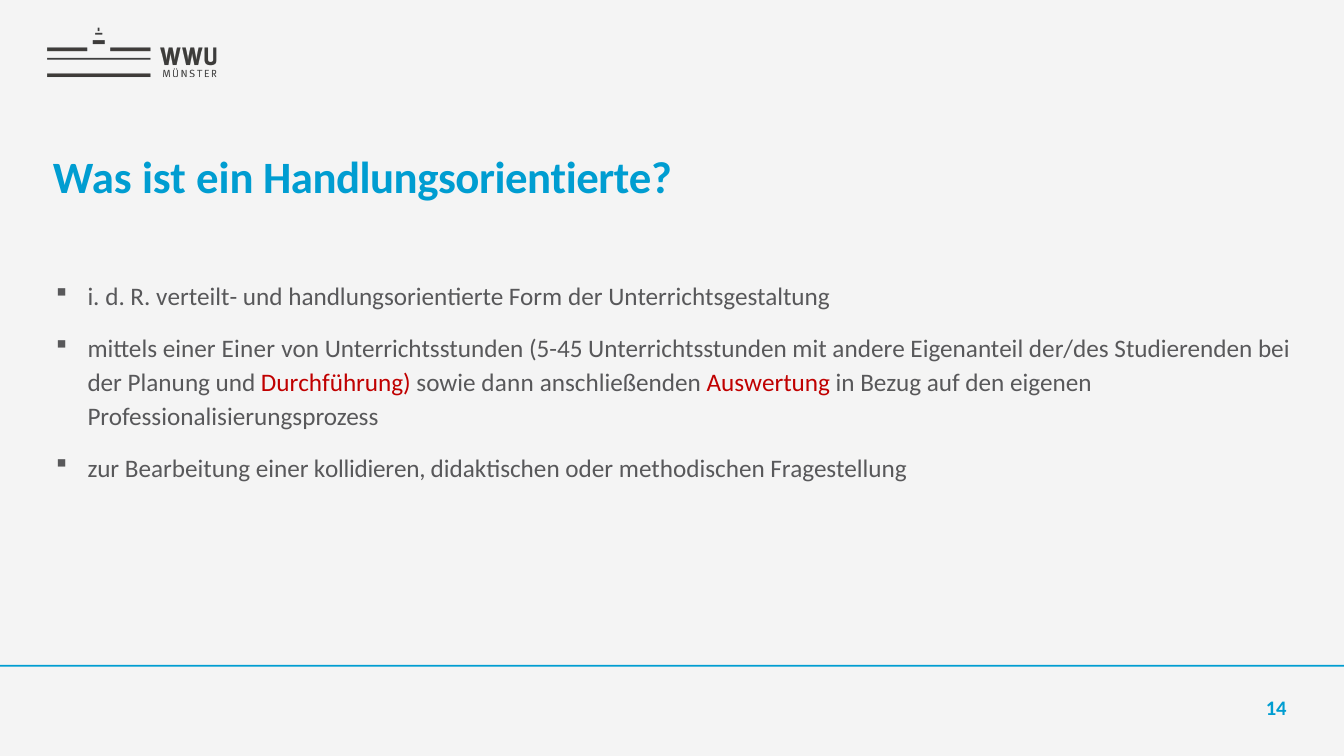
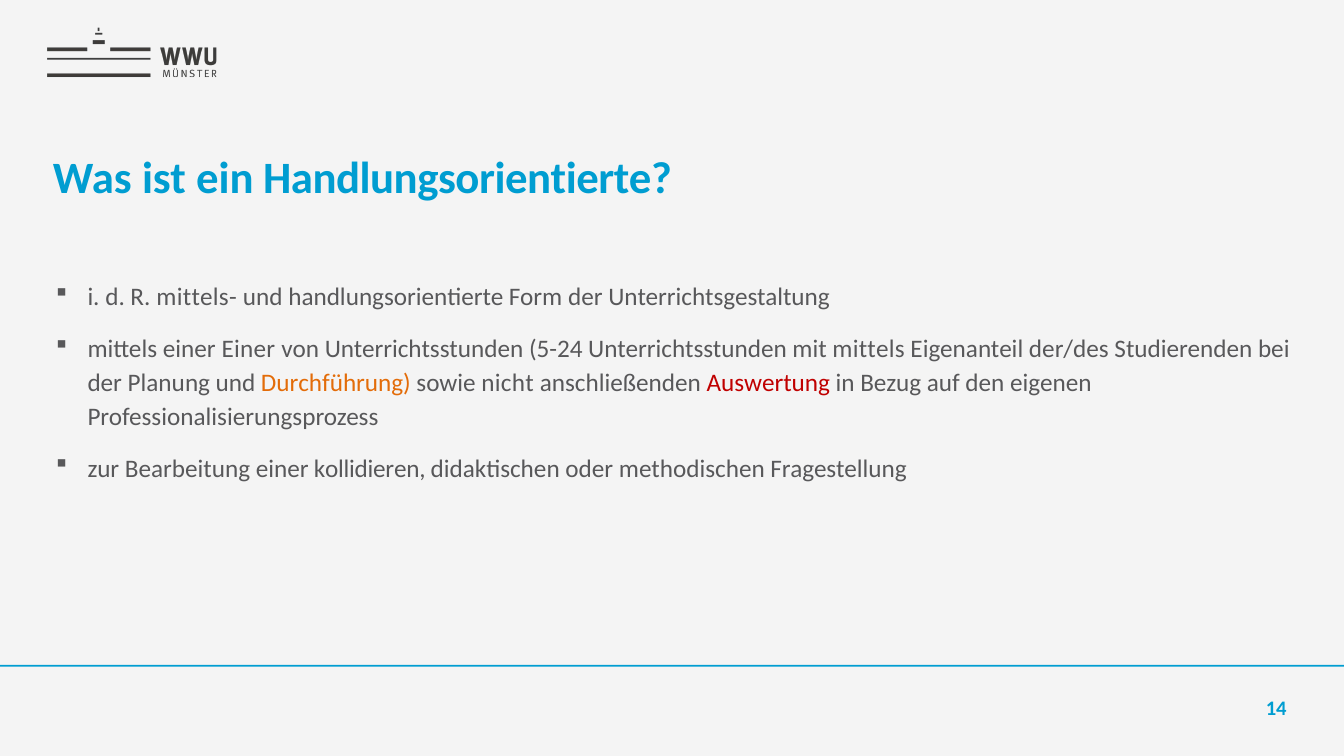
verteilt-: verteilt- -> mittels- (197, 297)
5-45: 5-45 -> 5-24 (556, 349)
mit andere: andere -> mittels (869, 349)
Durchführung colour: red -> orange (336, 383)
dann: dann -> nicht (508, 383)
